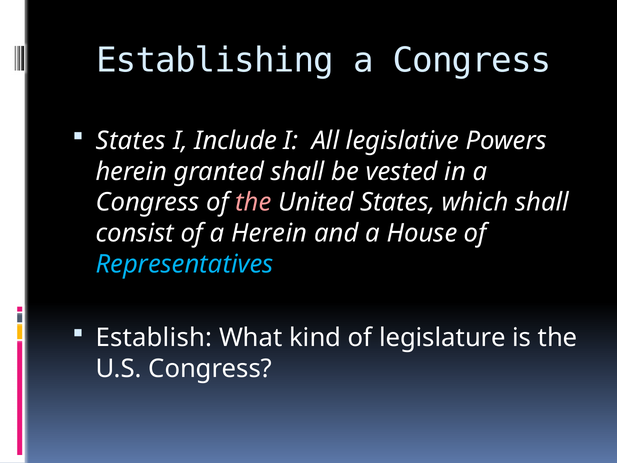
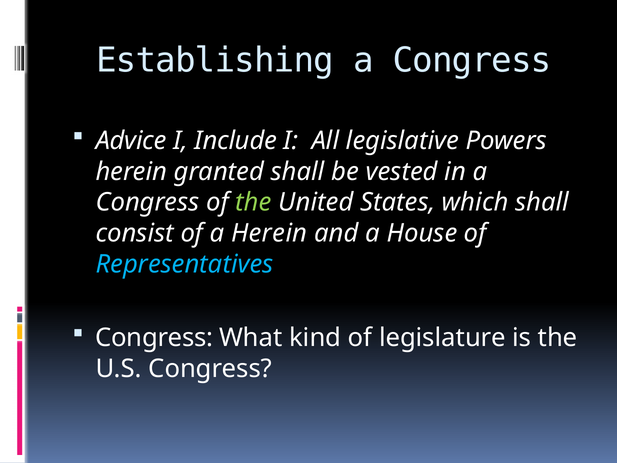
States: States -> Advice (131, 141)
the colour: pink -> light green (254, 202)
Establish: Establish -> Congress (154, 338)
